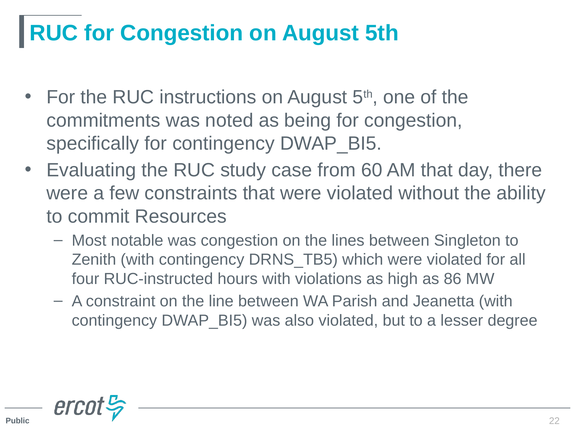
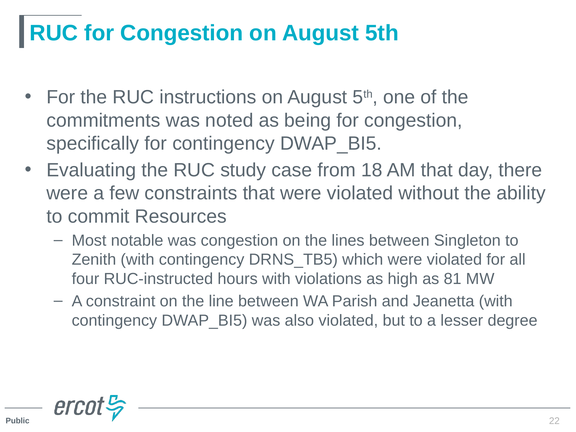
60: 60 -> 18 (372, 170)
86: 86 -> 81 (453, 279)
